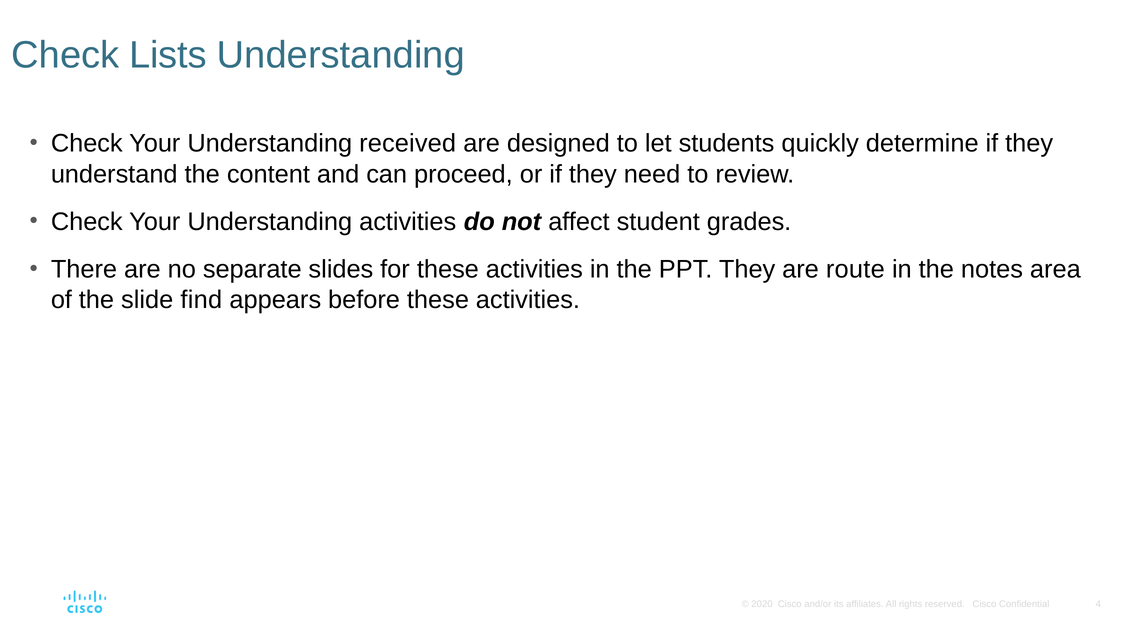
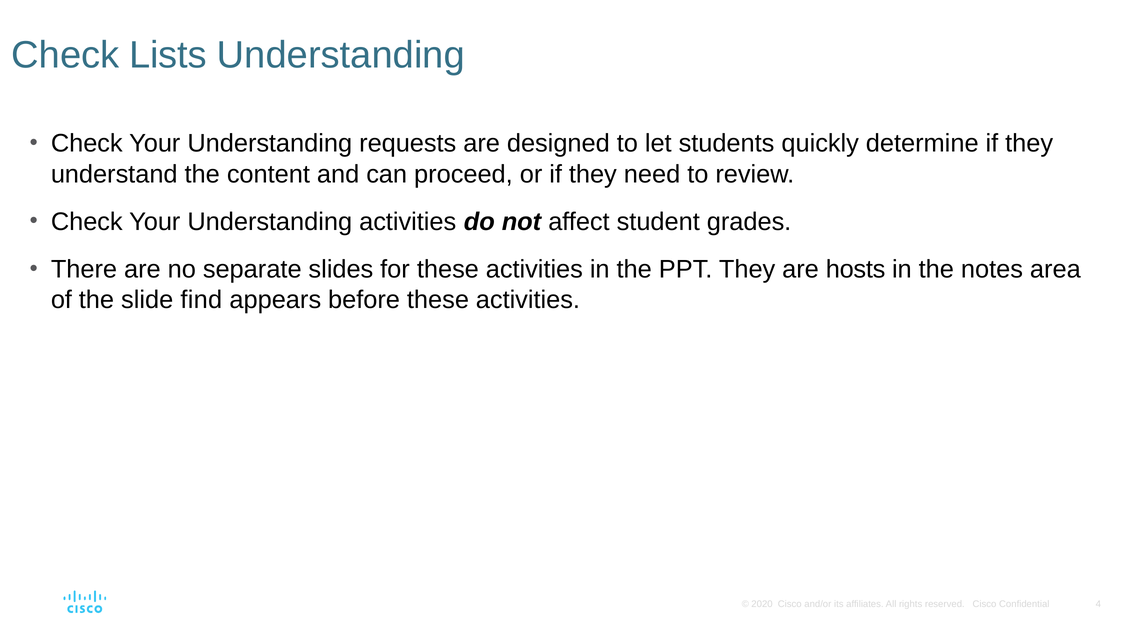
received: received -> requests (408, 143)
route: route -> hosts (856, 269)
